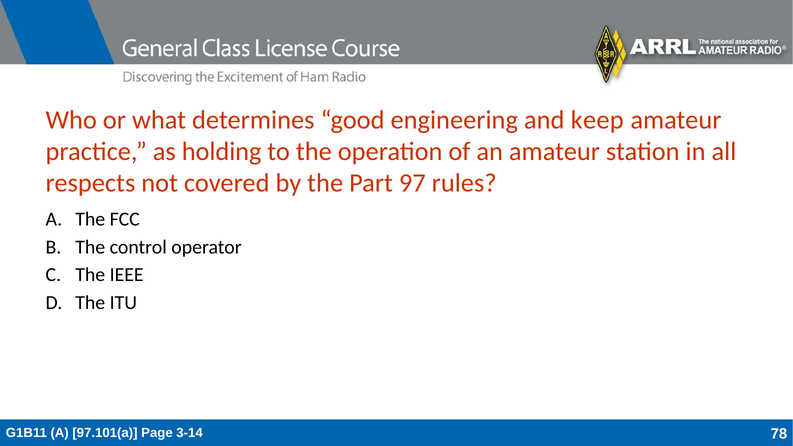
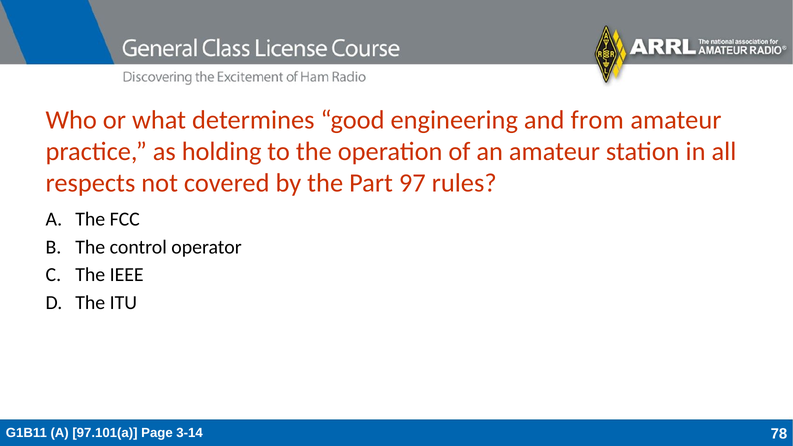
keep: keep -> from (597, 120)
